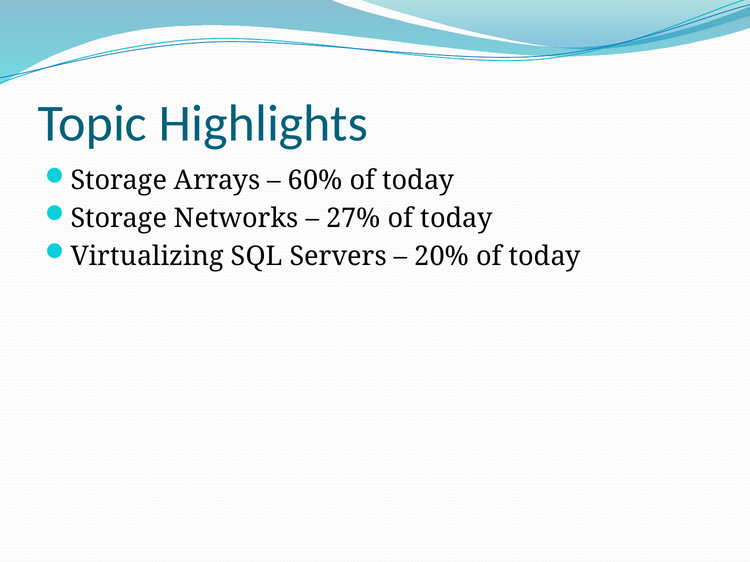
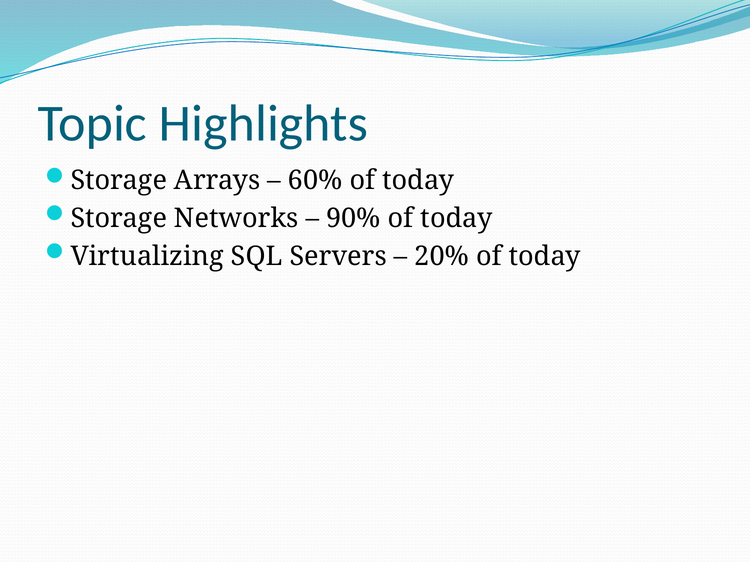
27%: 27% -> 90% (353, 218)
